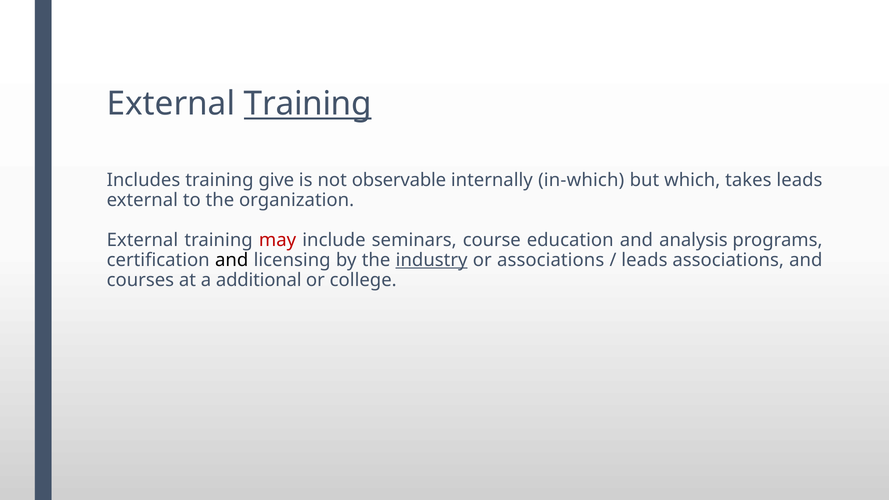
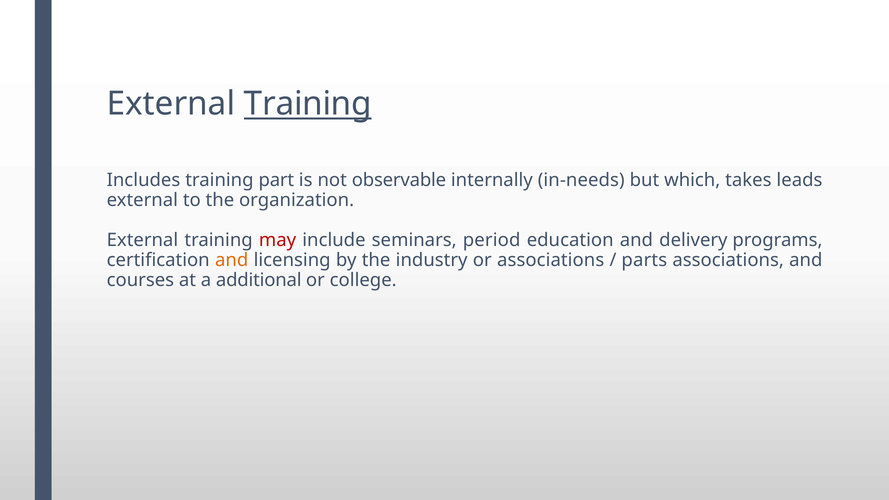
give: give -> part (276, 180)
in-which: in-which -> in-needs (581, 180)
course: course -> period (492, 240)
analysis: analysis -> delivery (693, 240)
and colour: black -> orange (232, 260)
industry underline: present -> none (432, 260)
leads: leads -> parts (644, 260)
